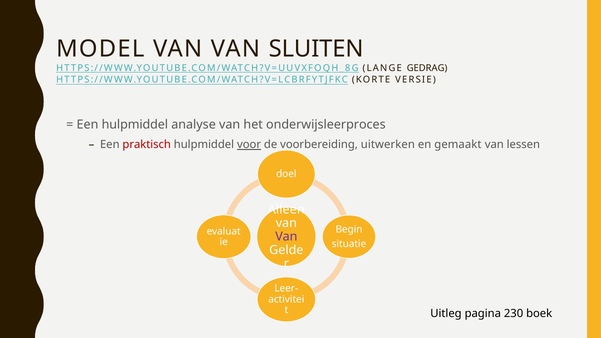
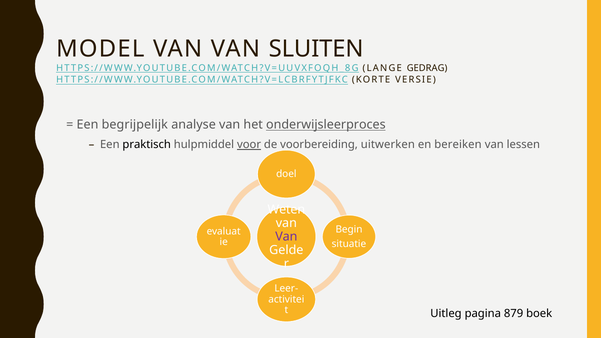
Een hulpmiddel: hulpmiddel -> begrijpelijk (135, 125)
onderwijsleerproces underline: none -> present (326, 125)
praktisch colour: red -> black (147, 145)
gemaakt: gemaakt -> bereiken (458, 145)
Alleen: Alleen -> Weten (286, 210)
230: 230 -> 879 (514, 314)
